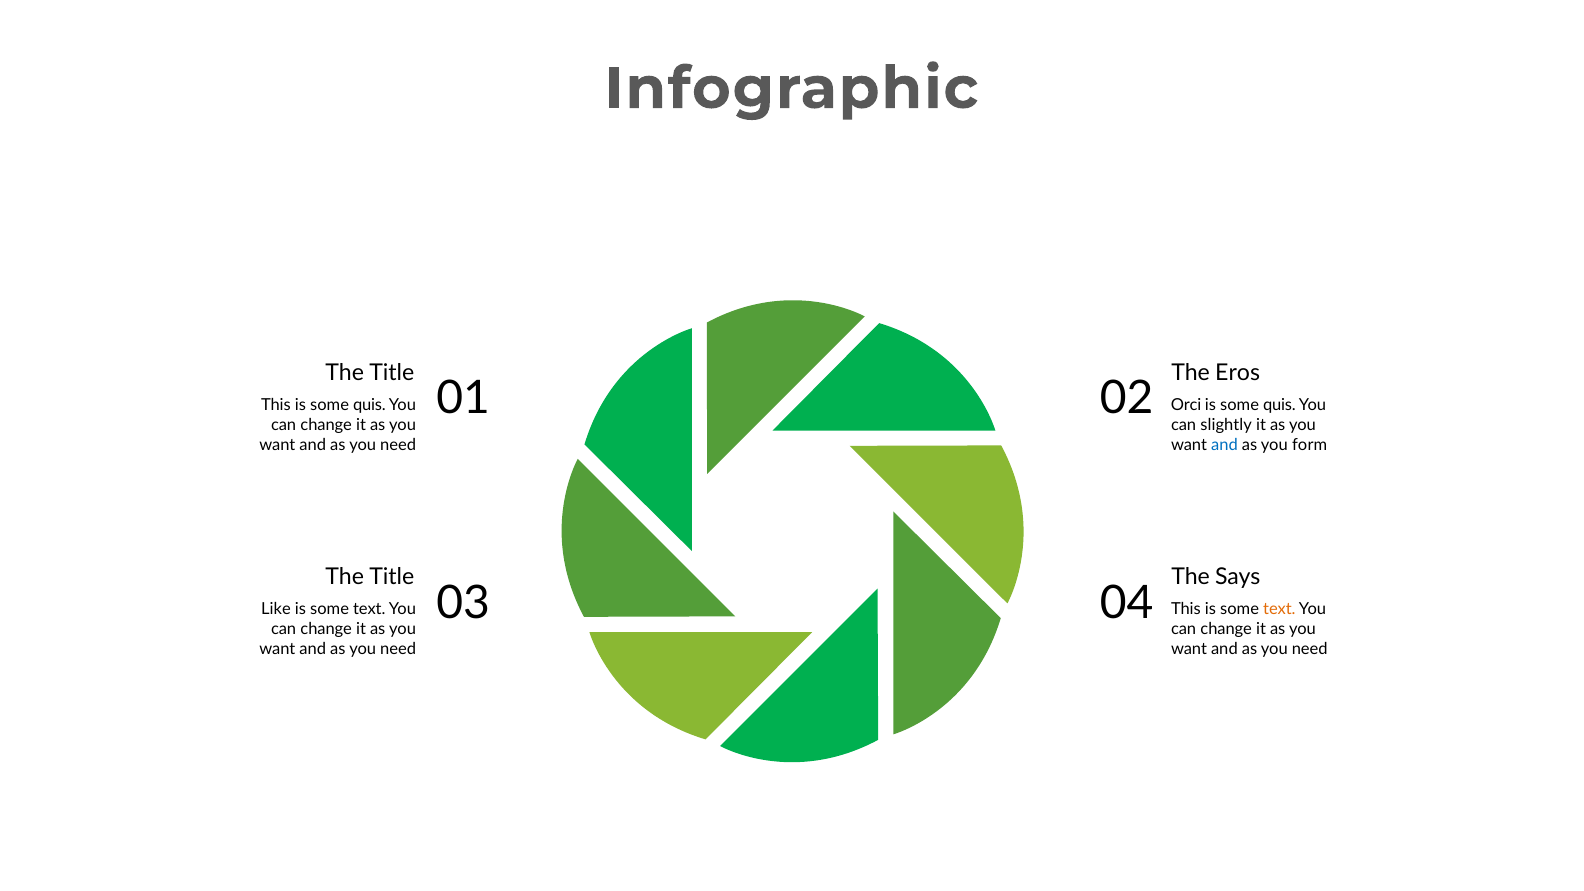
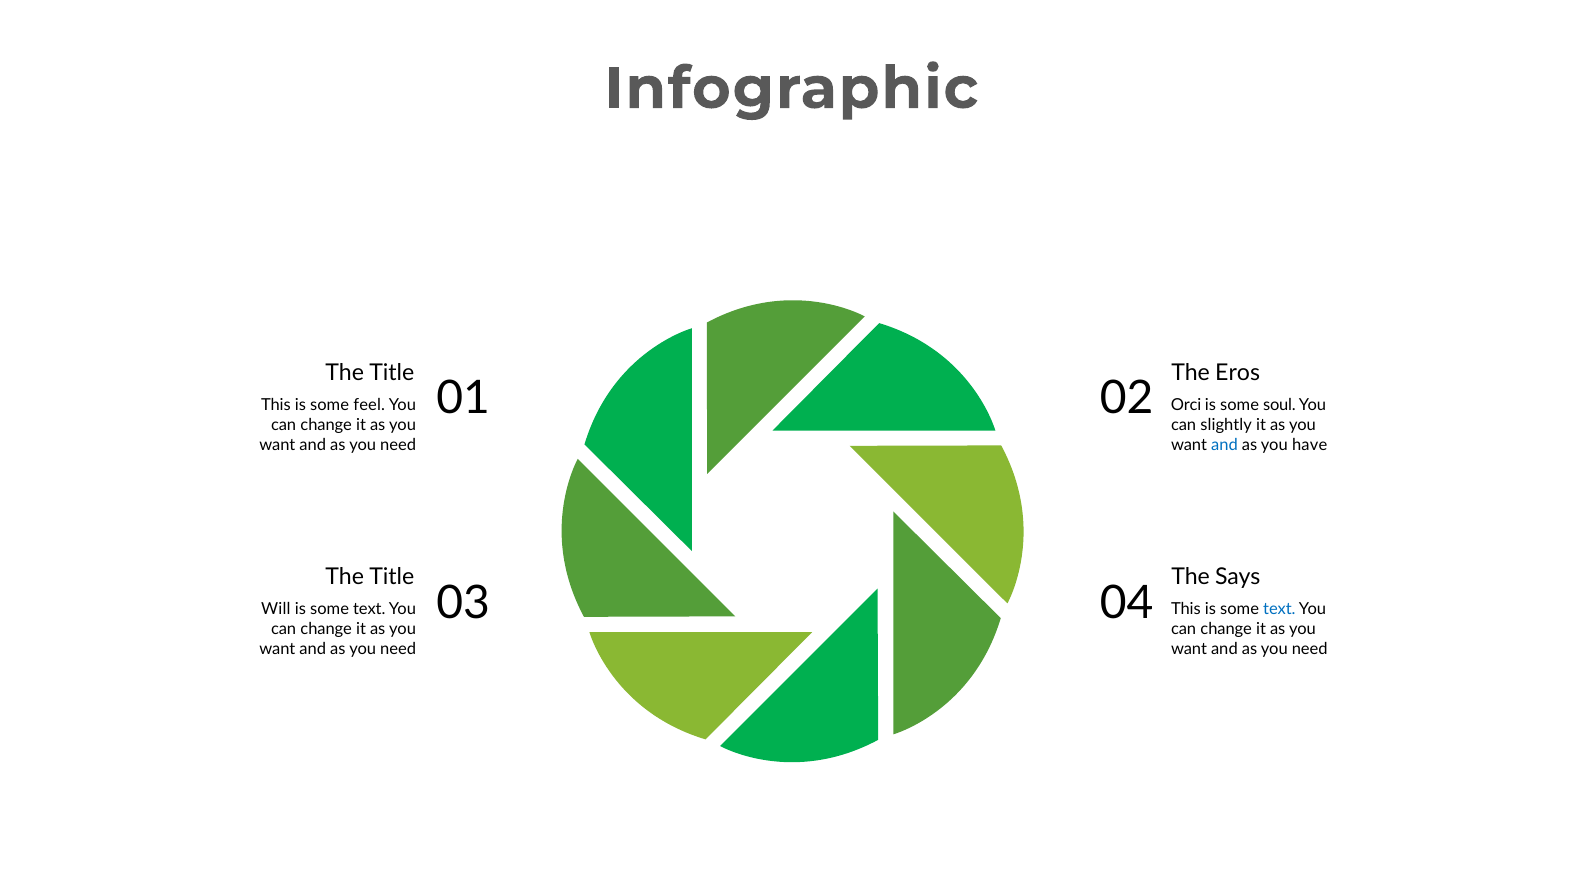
quis: quis -> soul (1279, 405)
This is some quis: quis -> feel (369, 405)
form: form -> have (1310, 445)
text colour: orange -> blue (1279, 609)
Like: Like -> Will (276, 609)
